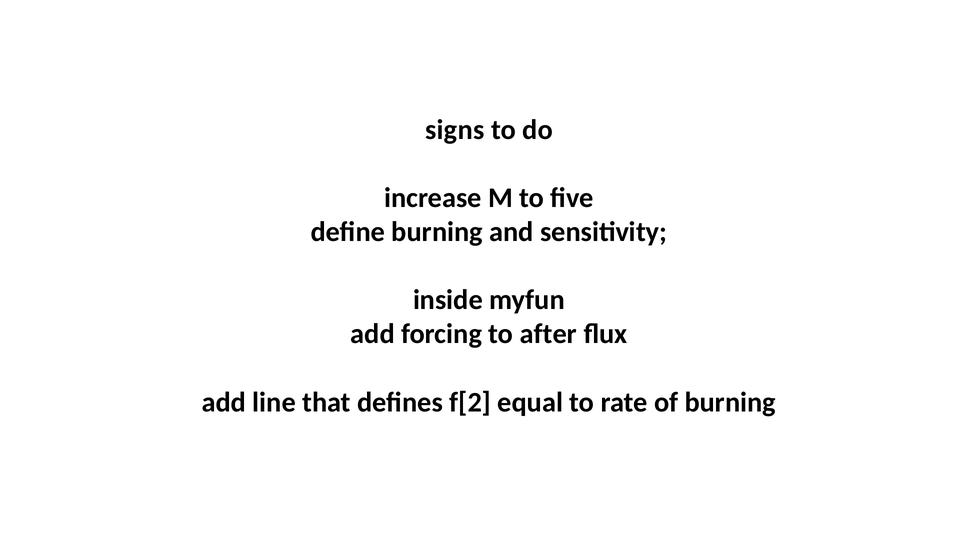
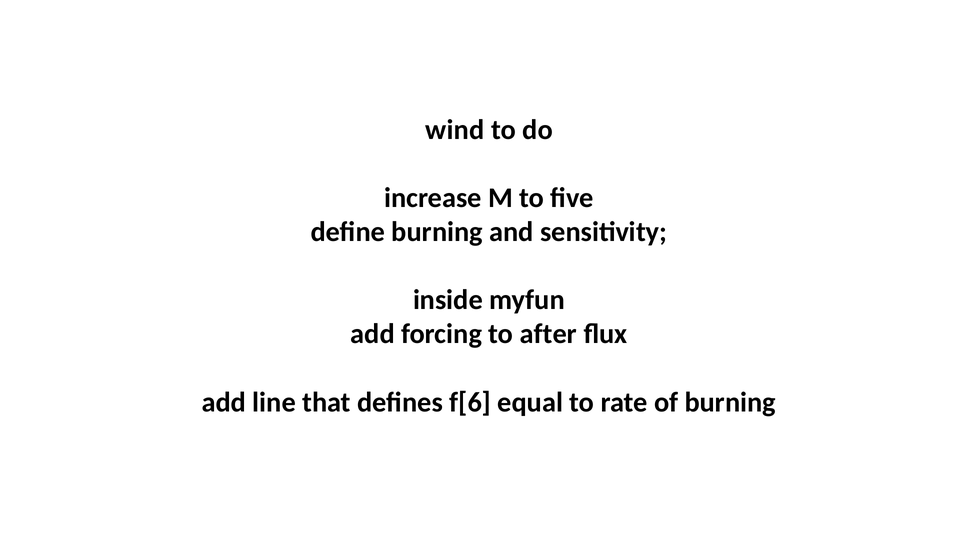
signs: signs -> wind (455, 130)
f[2: f[2 -> f[6 (470, 402)
